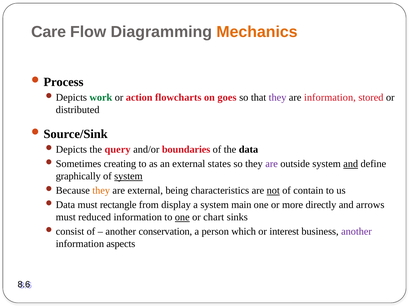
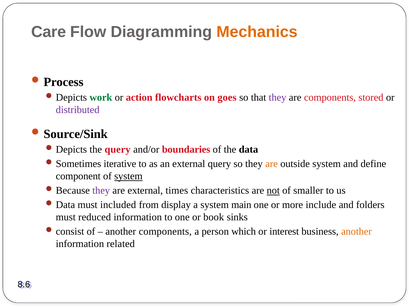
are information: information -> components (330, 98)
distributed colour: black -> purple (78, 110)
creating: creating -> iterative (120, 164)
external states: states -> query (219, 164)
are colour: purple -> orange (272, 164)
and underline: present -> none (351, 164)
graphically: graphically -> component (78, 176)
they colour: orange -> purple (101, 190)
being: being -> times (177, 190)
contain: contain -> smaller (308, 190)
rectangle: rectangle -> included (118, 205)
directly: directly -> include (321, 205)
arrows: arrows -> folders (370, 205)
one underline: present -> none (182, 217)
chart: chart -> book (214, 217)
another conservation: conservation -> components (165, 231)
another colour: purple -> orange (356, 231)
aspects: aspects -> related (121, 244)
